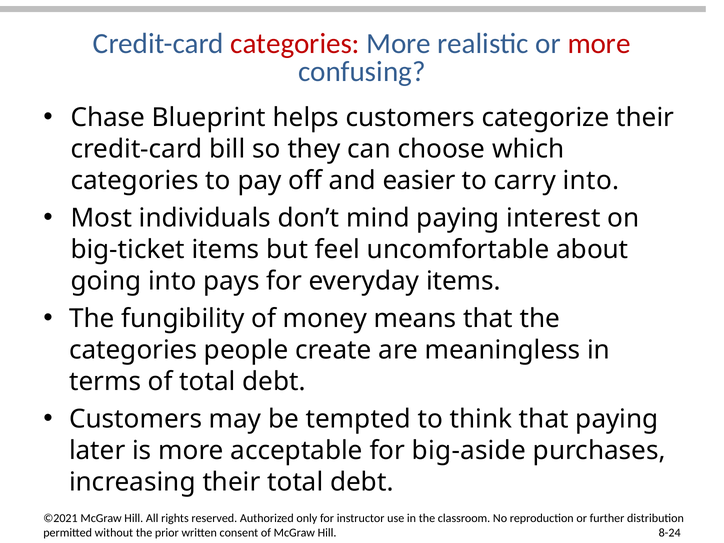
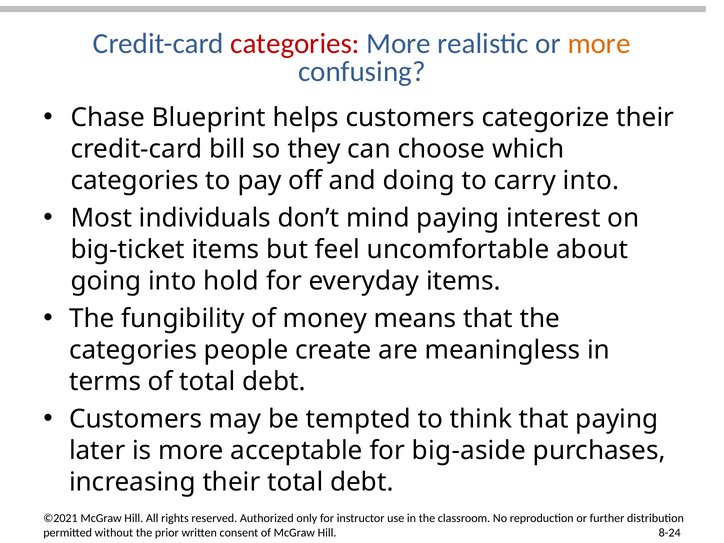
more colour: red -> orange (599, 44)
easier: easier -> doing (419, 180)
pays: pays -> hold (231, 281)
